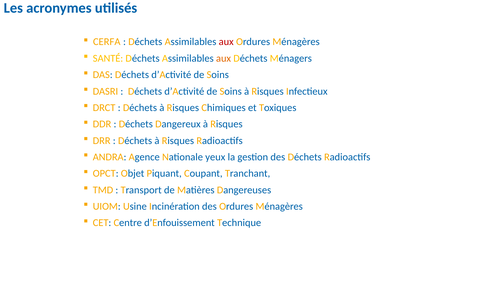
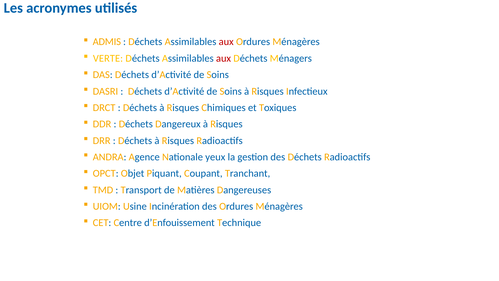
CERFA: CERFA -> ADMIS (107, 42)
SANTÉ: SANTÉ -> VERTE (108, 58)
aux colour: orange -> red (224, 58)
